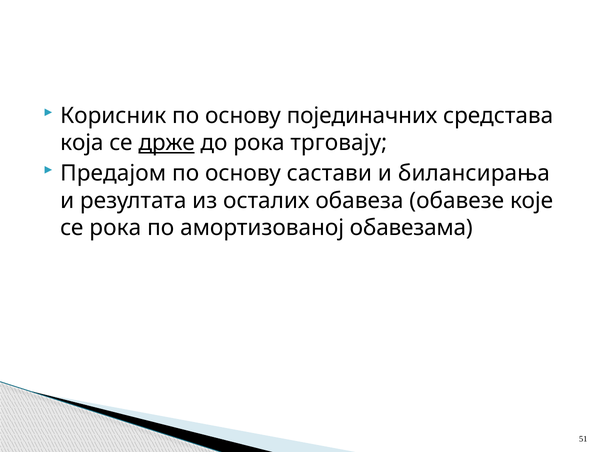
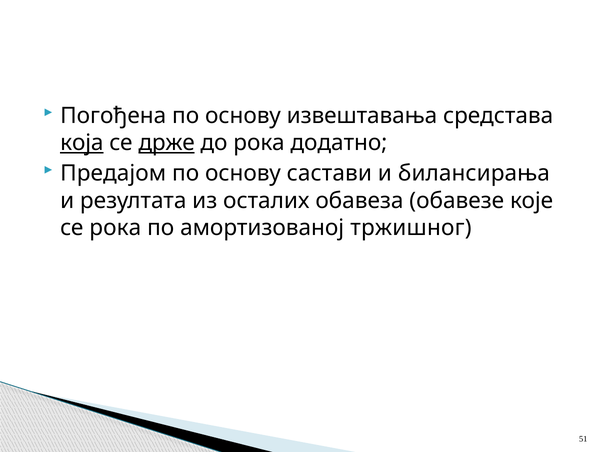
Корисник: Корисник -> Погођена (113, 116)
појединачних: појединачних -> извештавања (362, 116)
која underline: none -> present (82, 143)
трговају: трговају -> додатно (339, 143)
обавезама: обавезама -> тржишног (411, 227)
